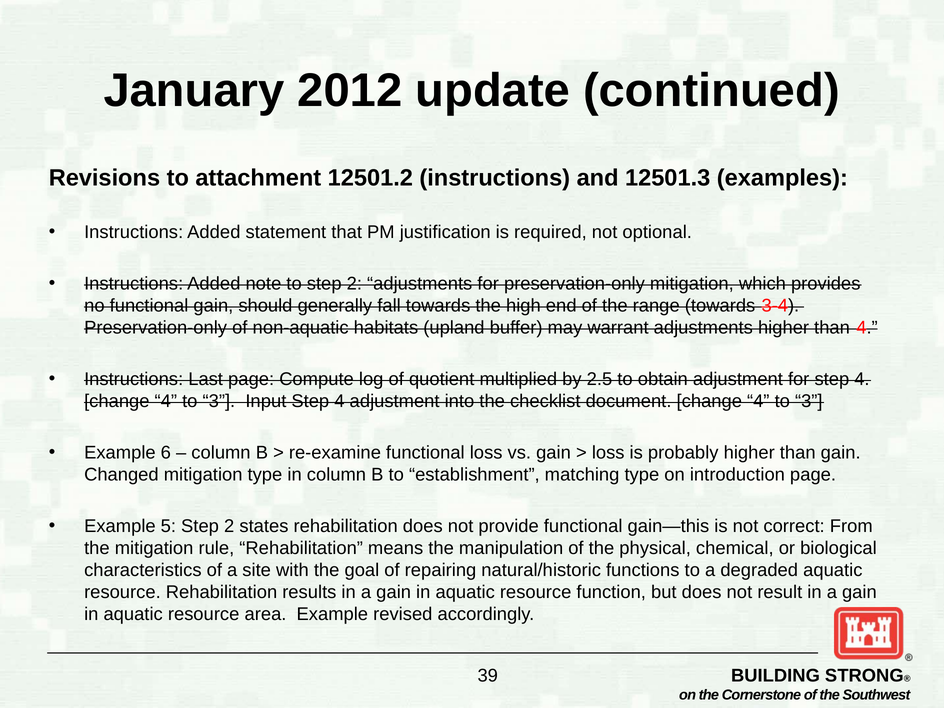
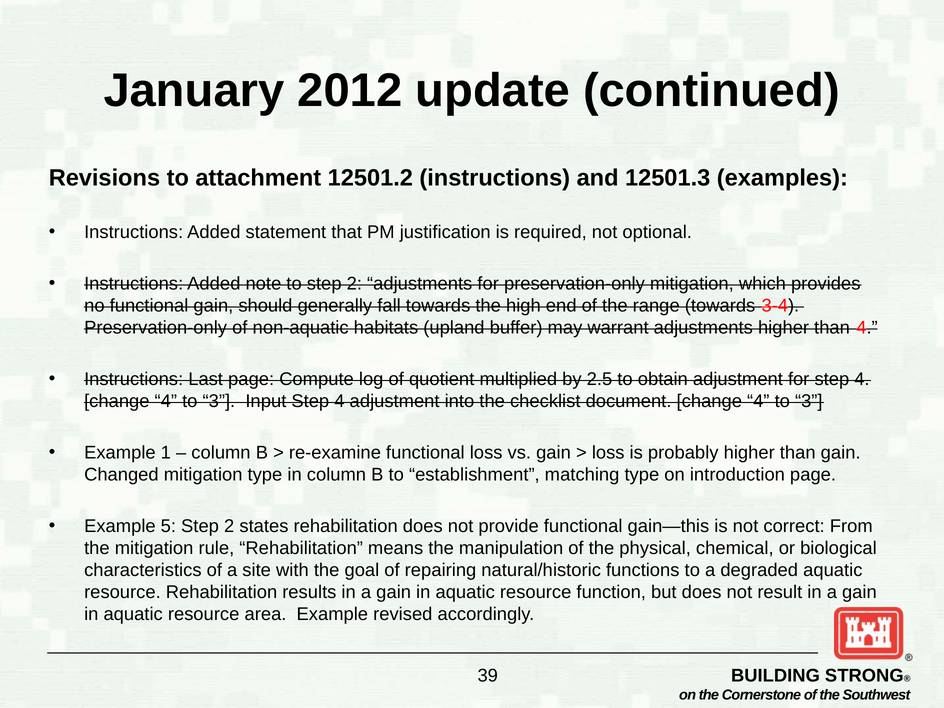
6: 6 -> 1 (166, 452)
